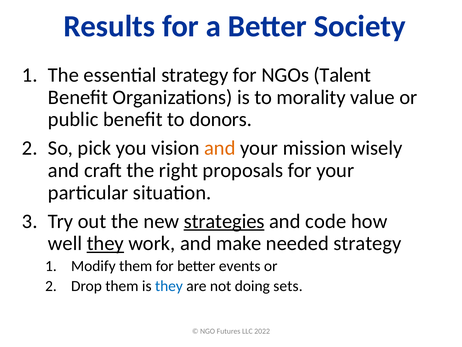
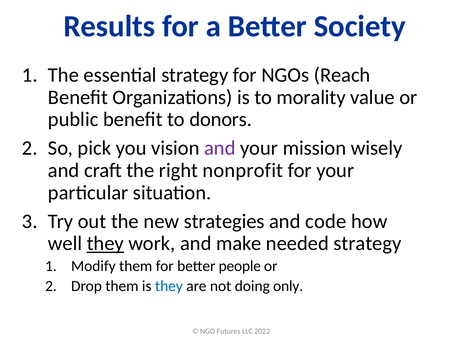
Talent: Talent -> Reach (342, 75)
and colour: orange -> purple (220, 148)
proposals: proposals -> nonprofit (243, 170)
strategies underline: present -> none (224, 221)
events: events -> people (240, 266)
sets: sets -> only (288, 286)
